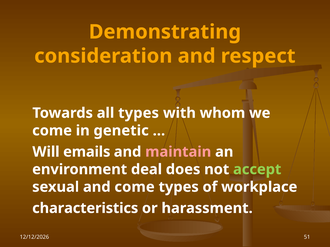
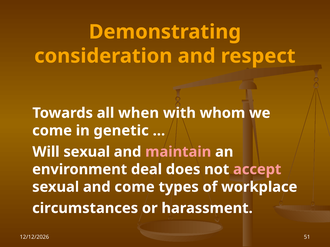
all types: types -> when (139, 113)
Will emails: emails -> sexual (87, 152)
accept colour: light green -> pink (257, 170)
characteristics: characteristics -> circumstances (85, 209)
